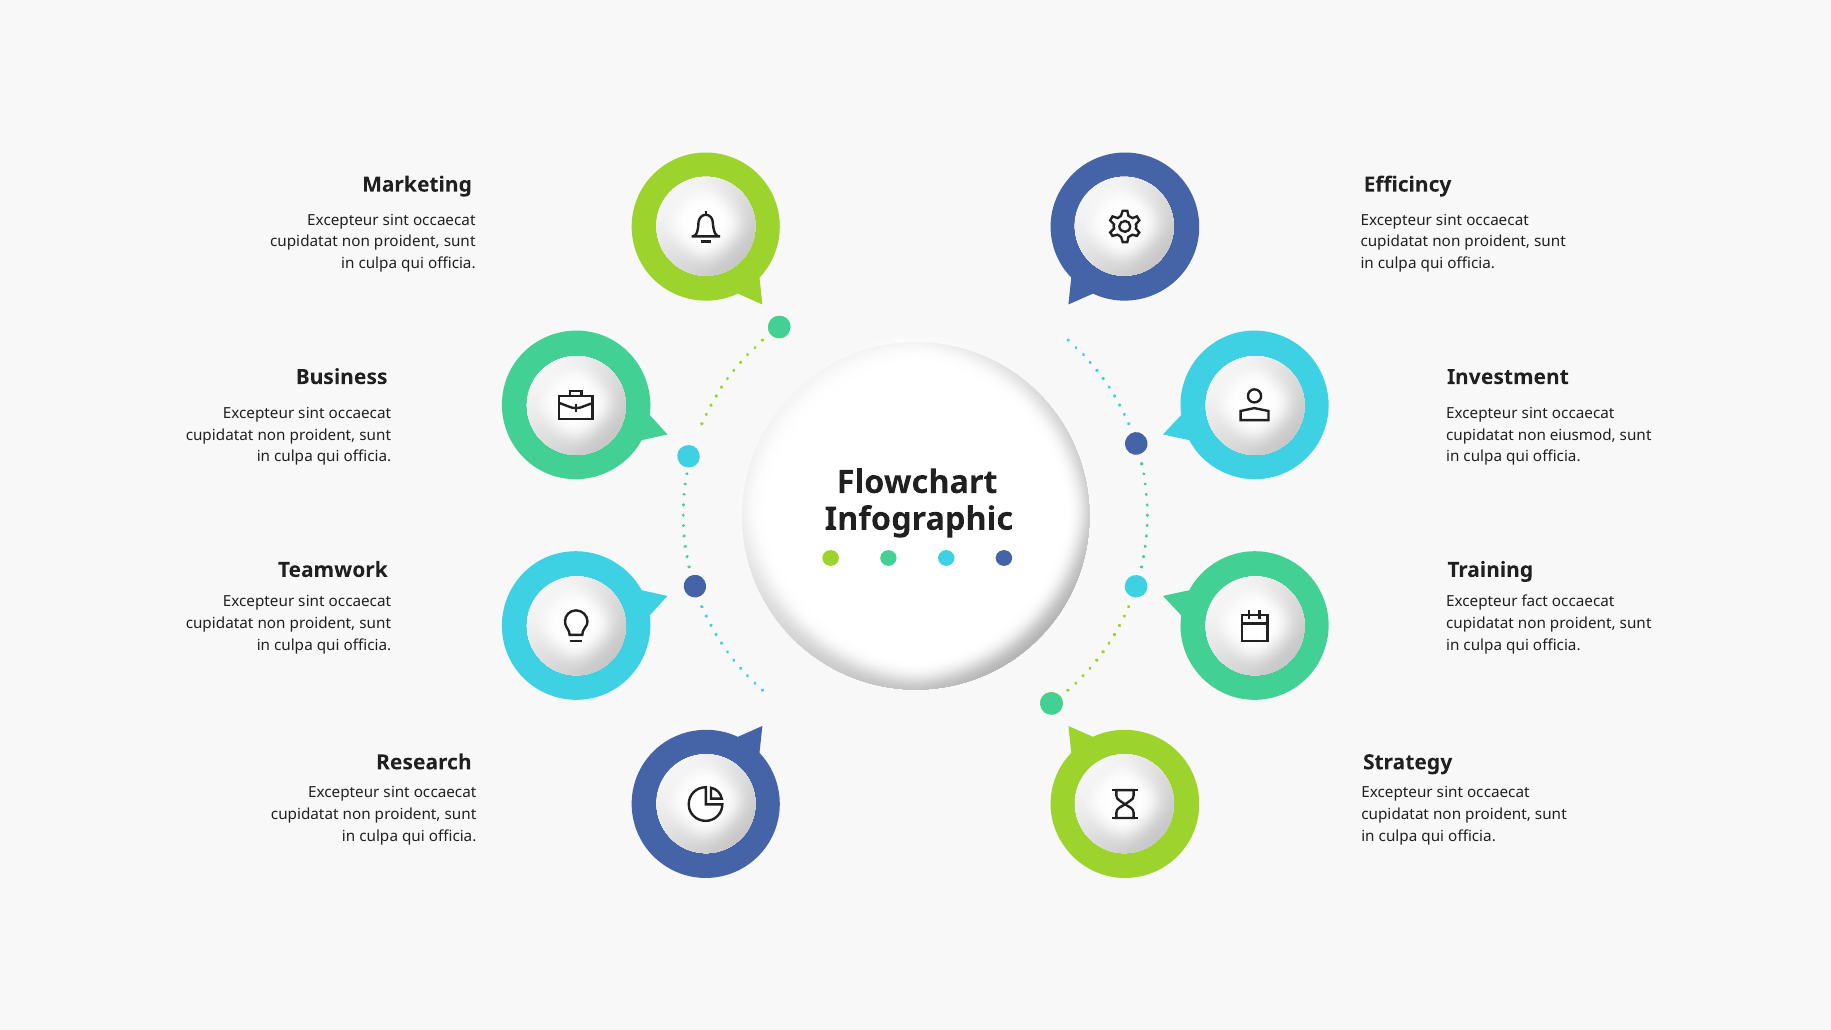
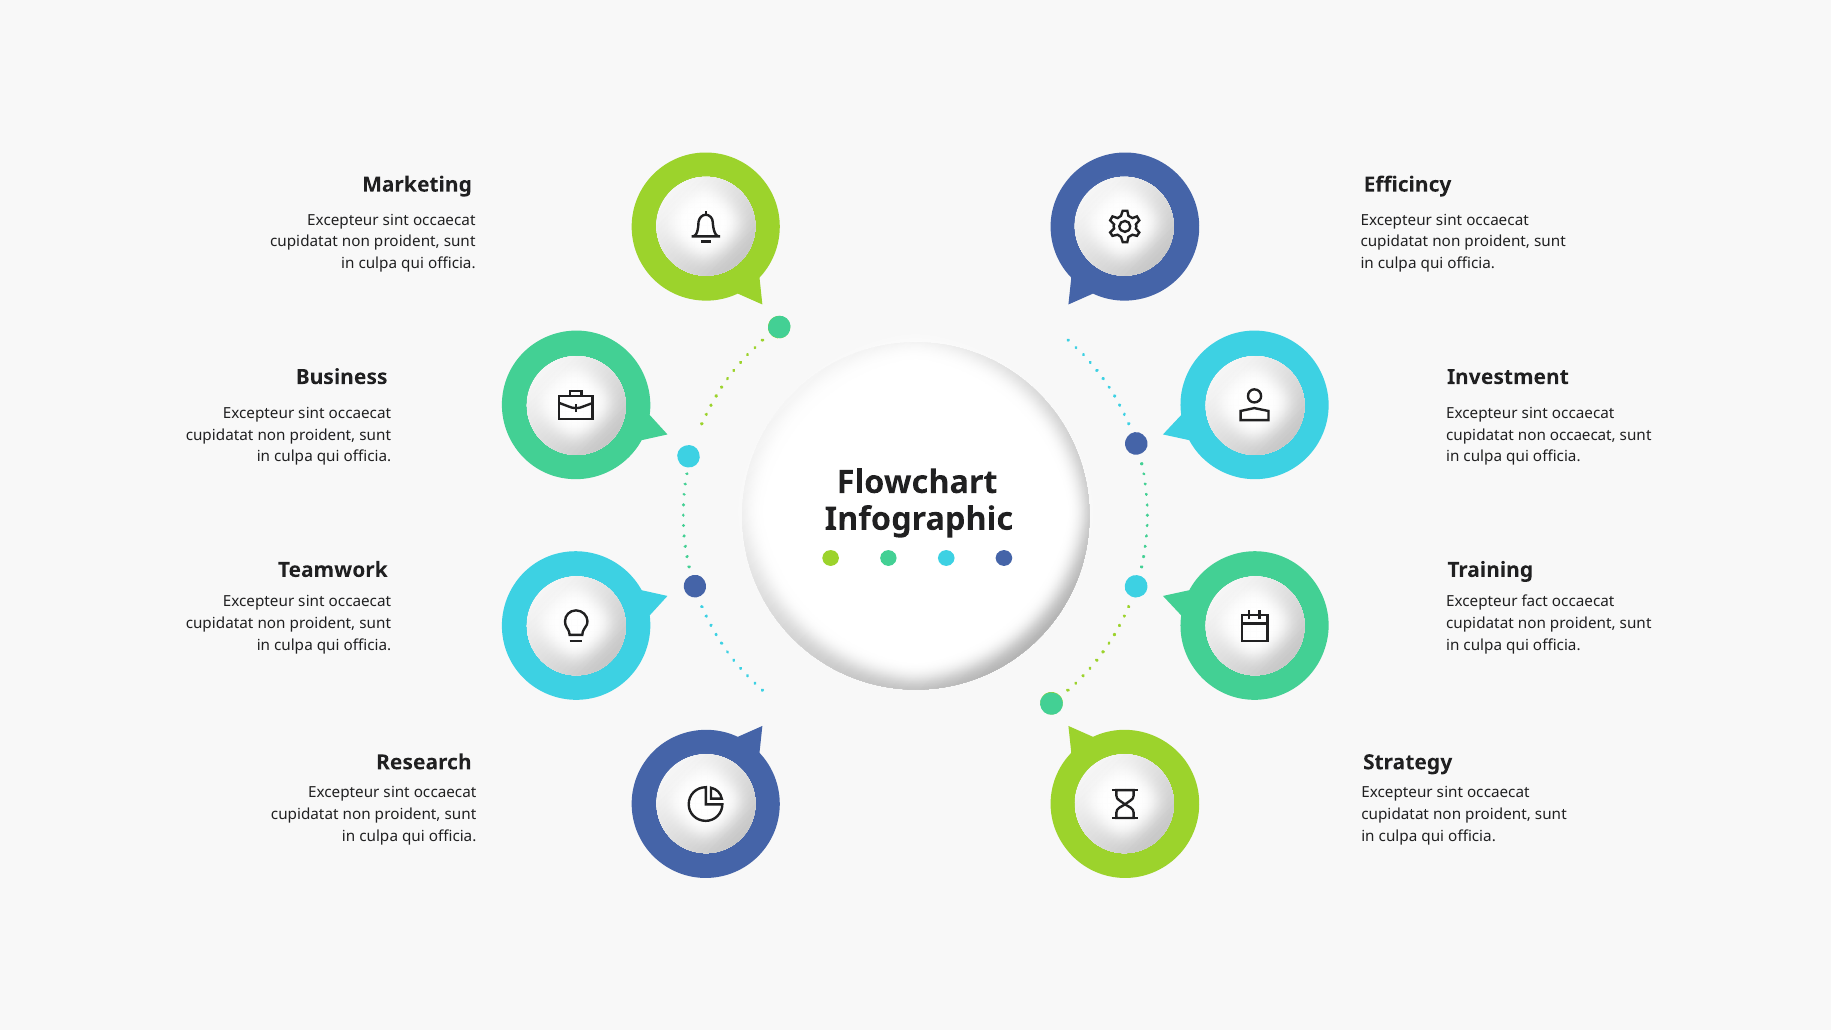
non eiusmod: eiusmod -> occaecat (1583, 435)
